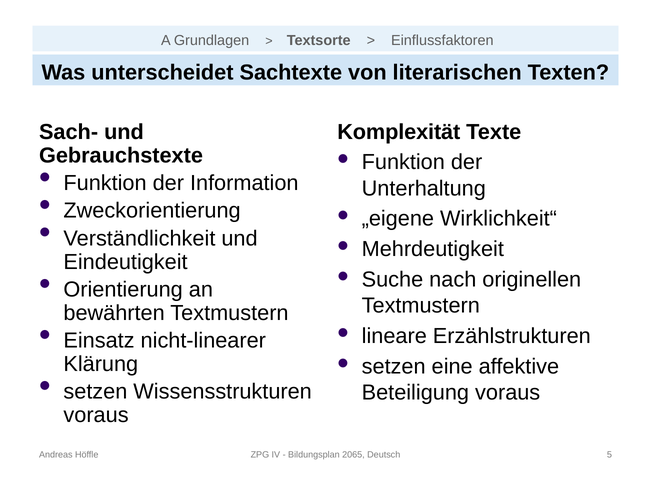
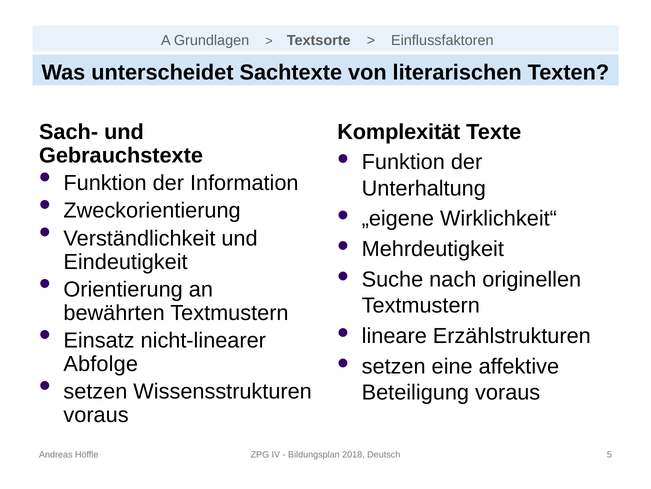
Klärung: Klärung -> Abfolge (101, 364)
2065: 2065 -> 2018 (353, 454)
